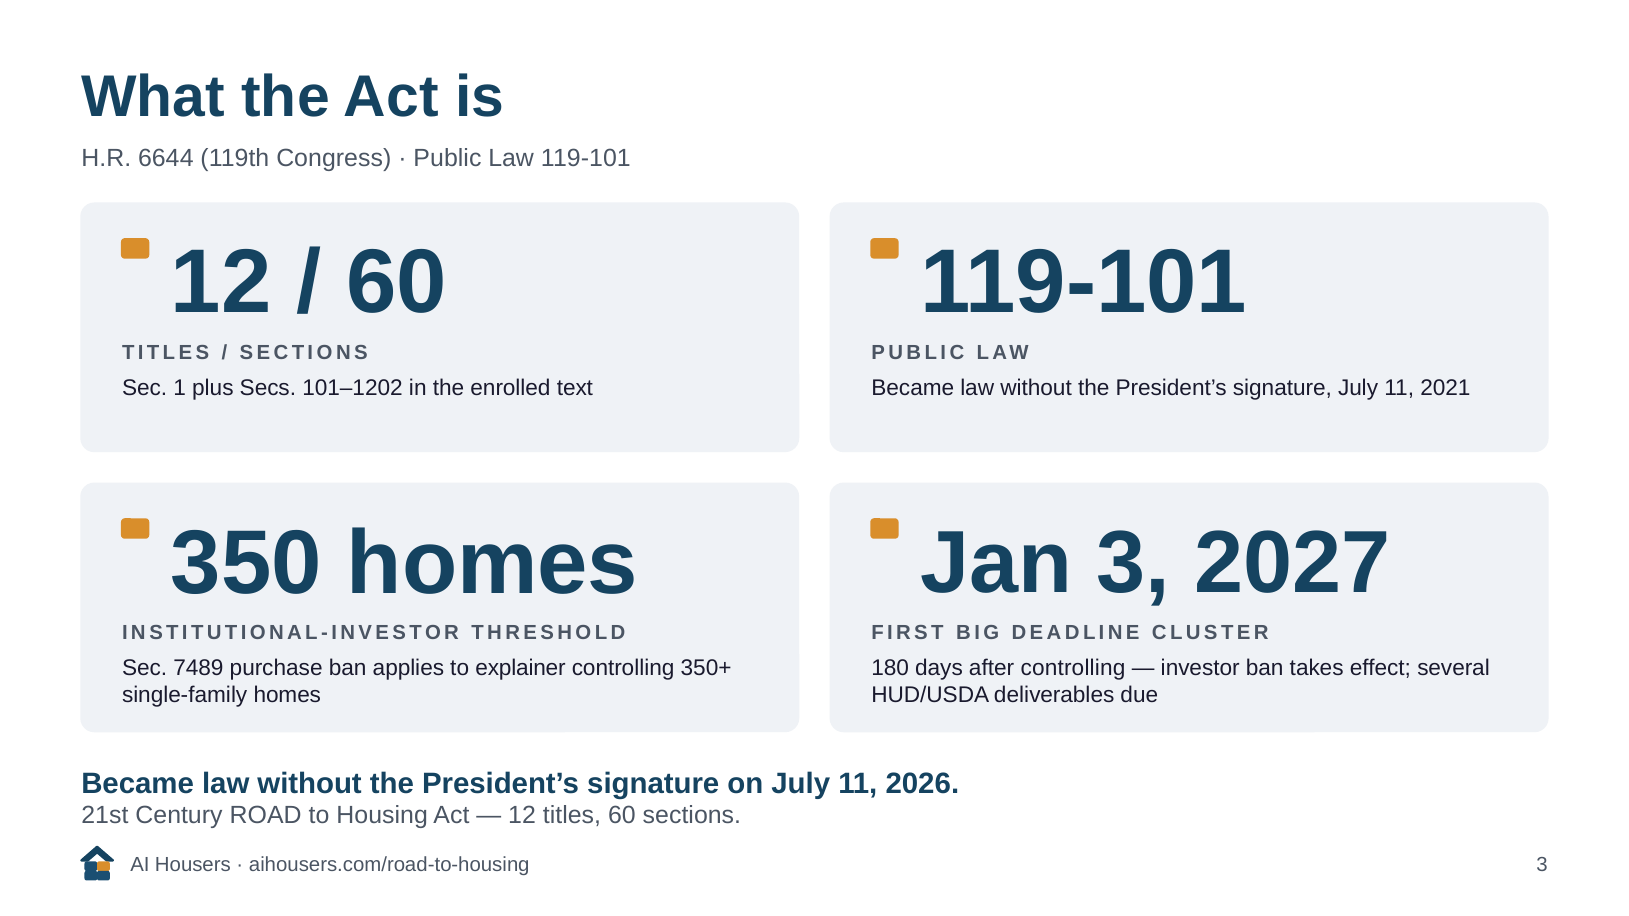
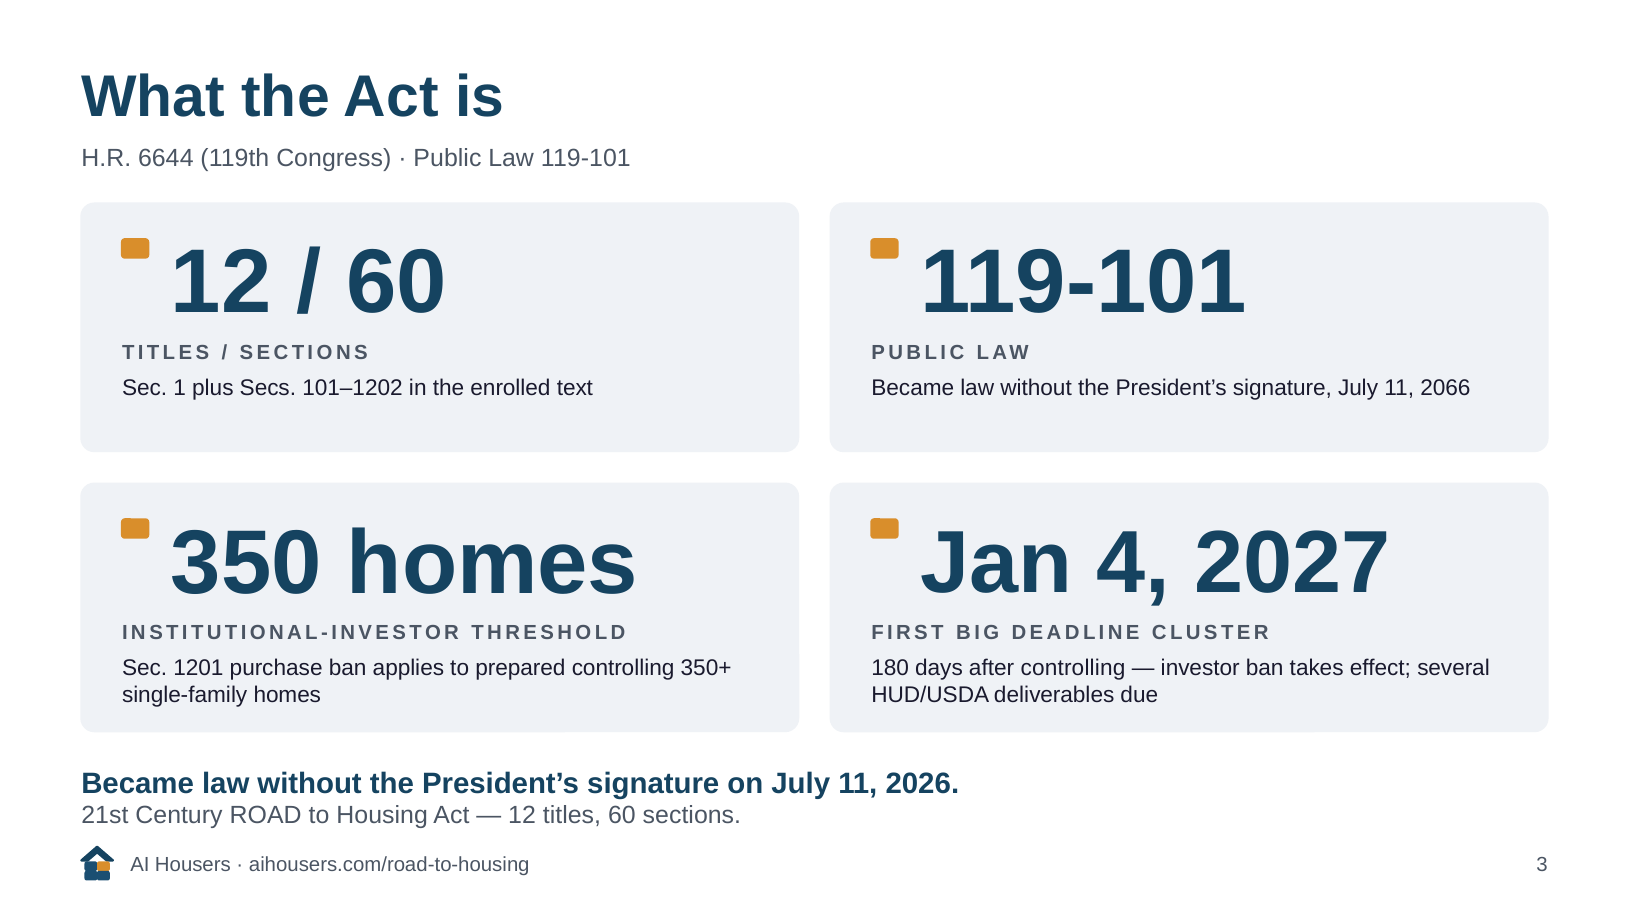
2021: 2021 -> 2066 (1445, 388)
Jan 3: 3 -> 4 (1133, 563)
7489: 7489 -> 1201 (198, 668)
explainer: explainer -> prepared (520, 668)
